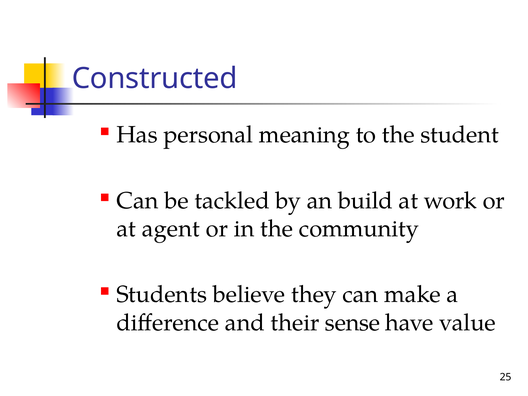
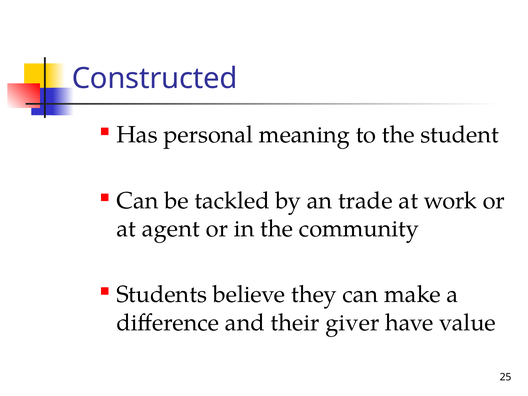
build: build -> trade (365, 201)
sense: sense -> giver (352, 323)
